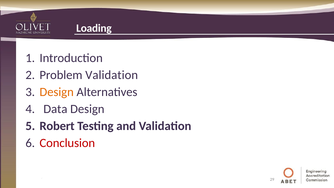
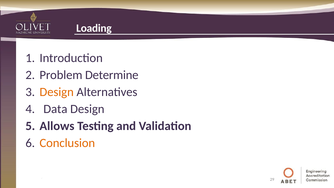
Problem Validation: Validation -> Determine (112, 75)
Robert: Robert -> Allows (57, 126)
Conclusion colour: red -> orange (67, 143)
